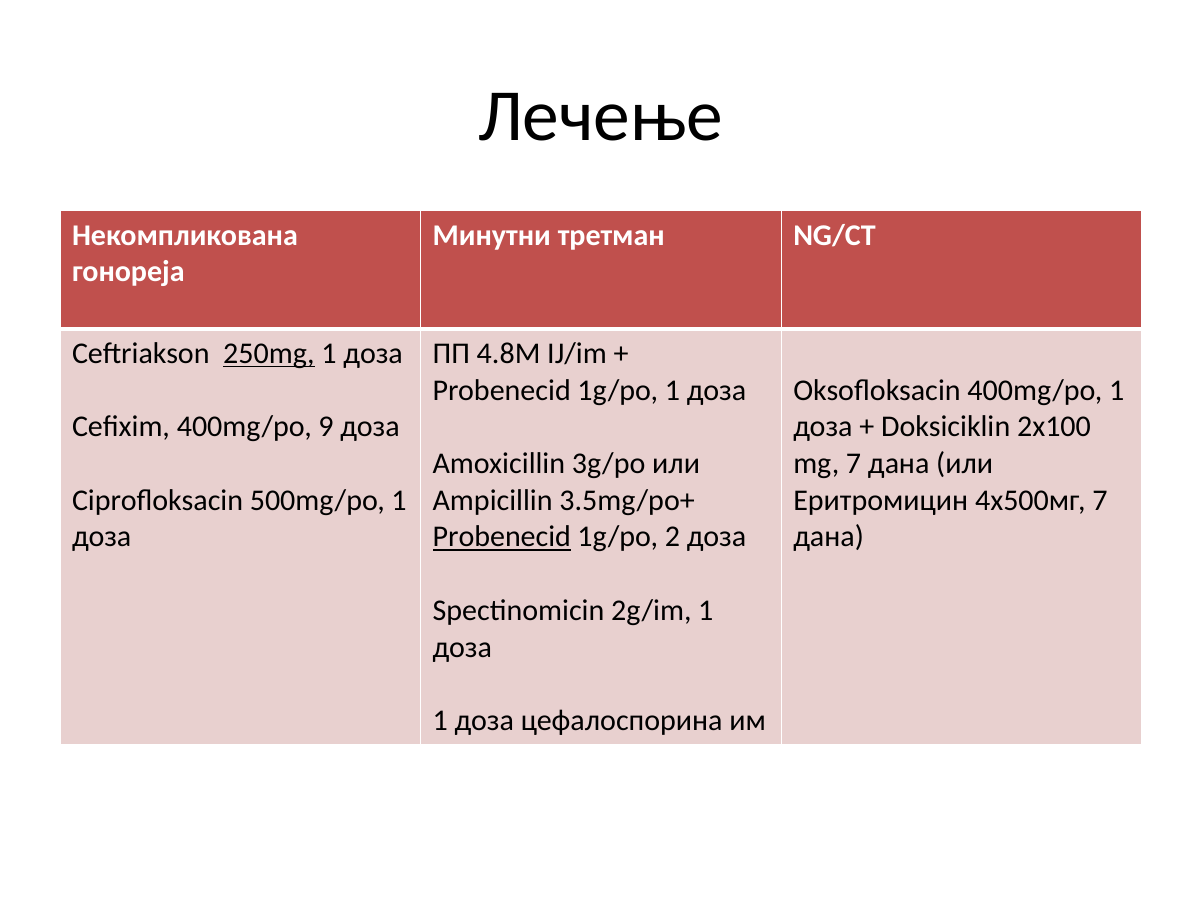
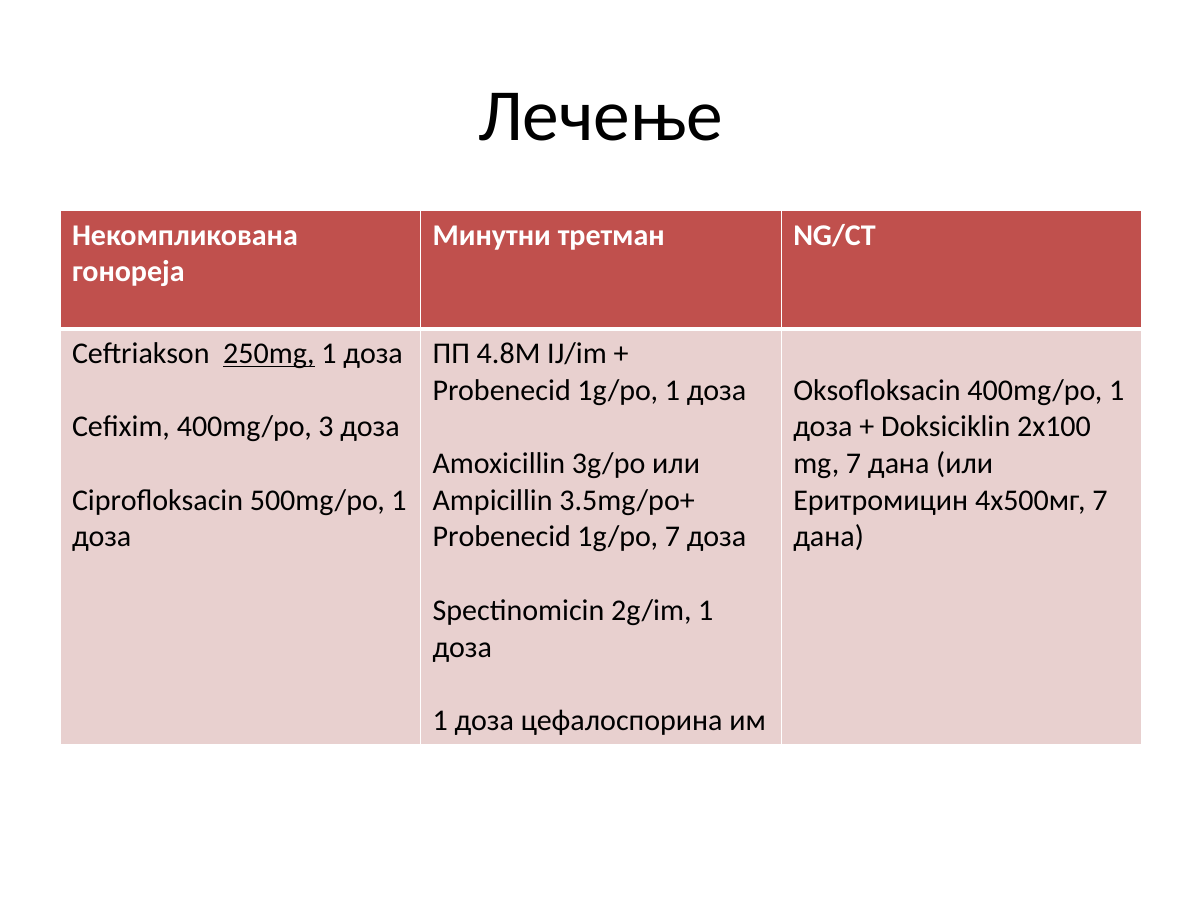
9: 9 -> 3 (326, 427)
Probenecid underline: present -> none (502, 537)
1g/po 2: 2 -> 7 (672, 537)
